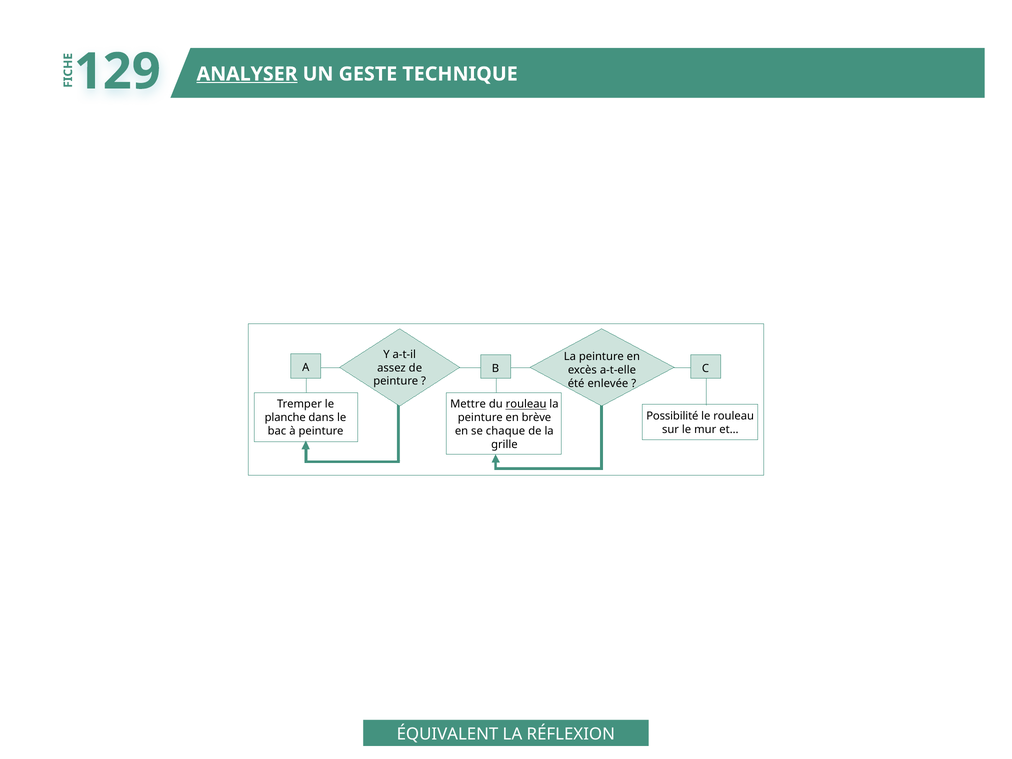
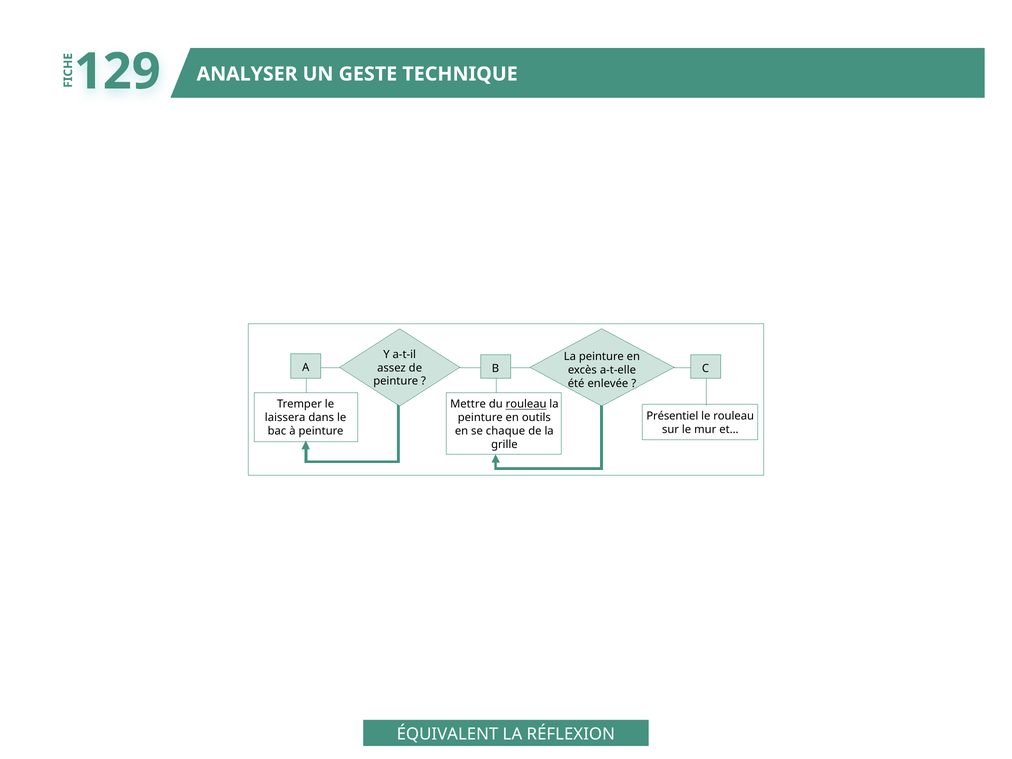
ANALYSER underline: present -> none (247, 74)
Possibilité: Possibilité -> Présentiel (672, 416)
planche: planche -> laissera (285, 418)
brève: brève -> outils (536, 418)
